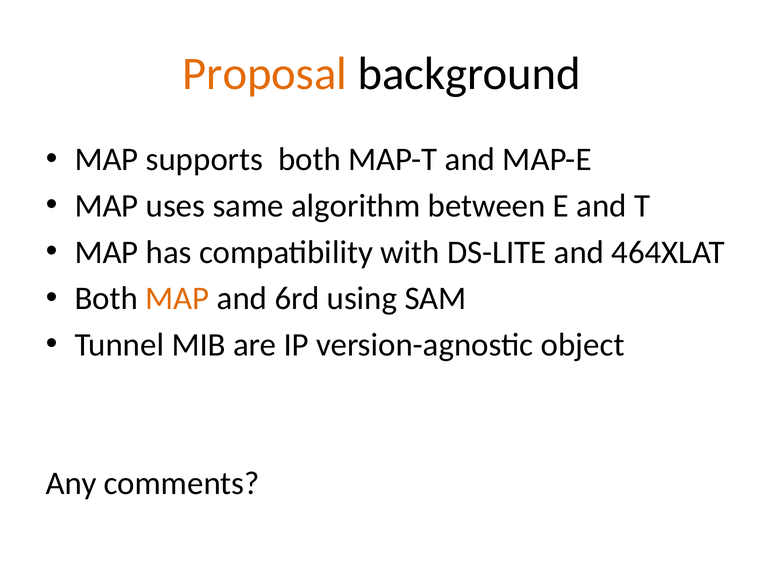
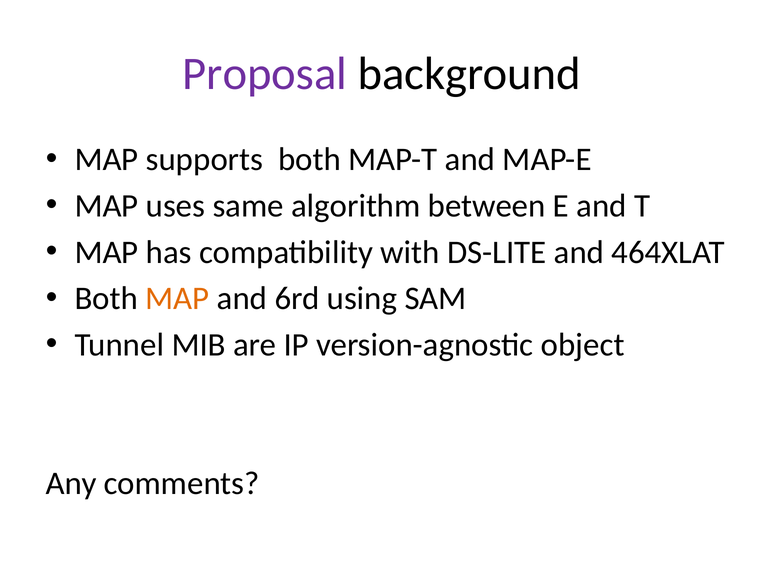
Proposal colour: orange -> purple (265, 74)
